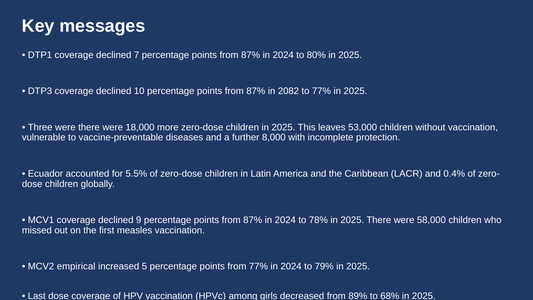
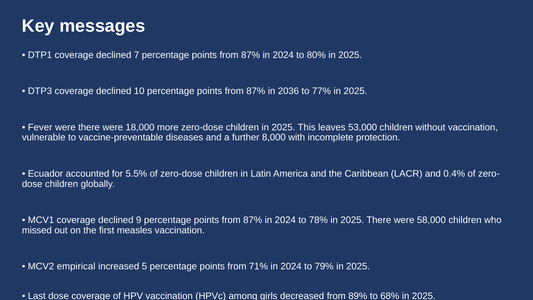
2082: 2082 -> 2036 (288, 91)
Three: Three -> Fever (40, 127)
from 77%: 77% -> 71% (258, 266)
